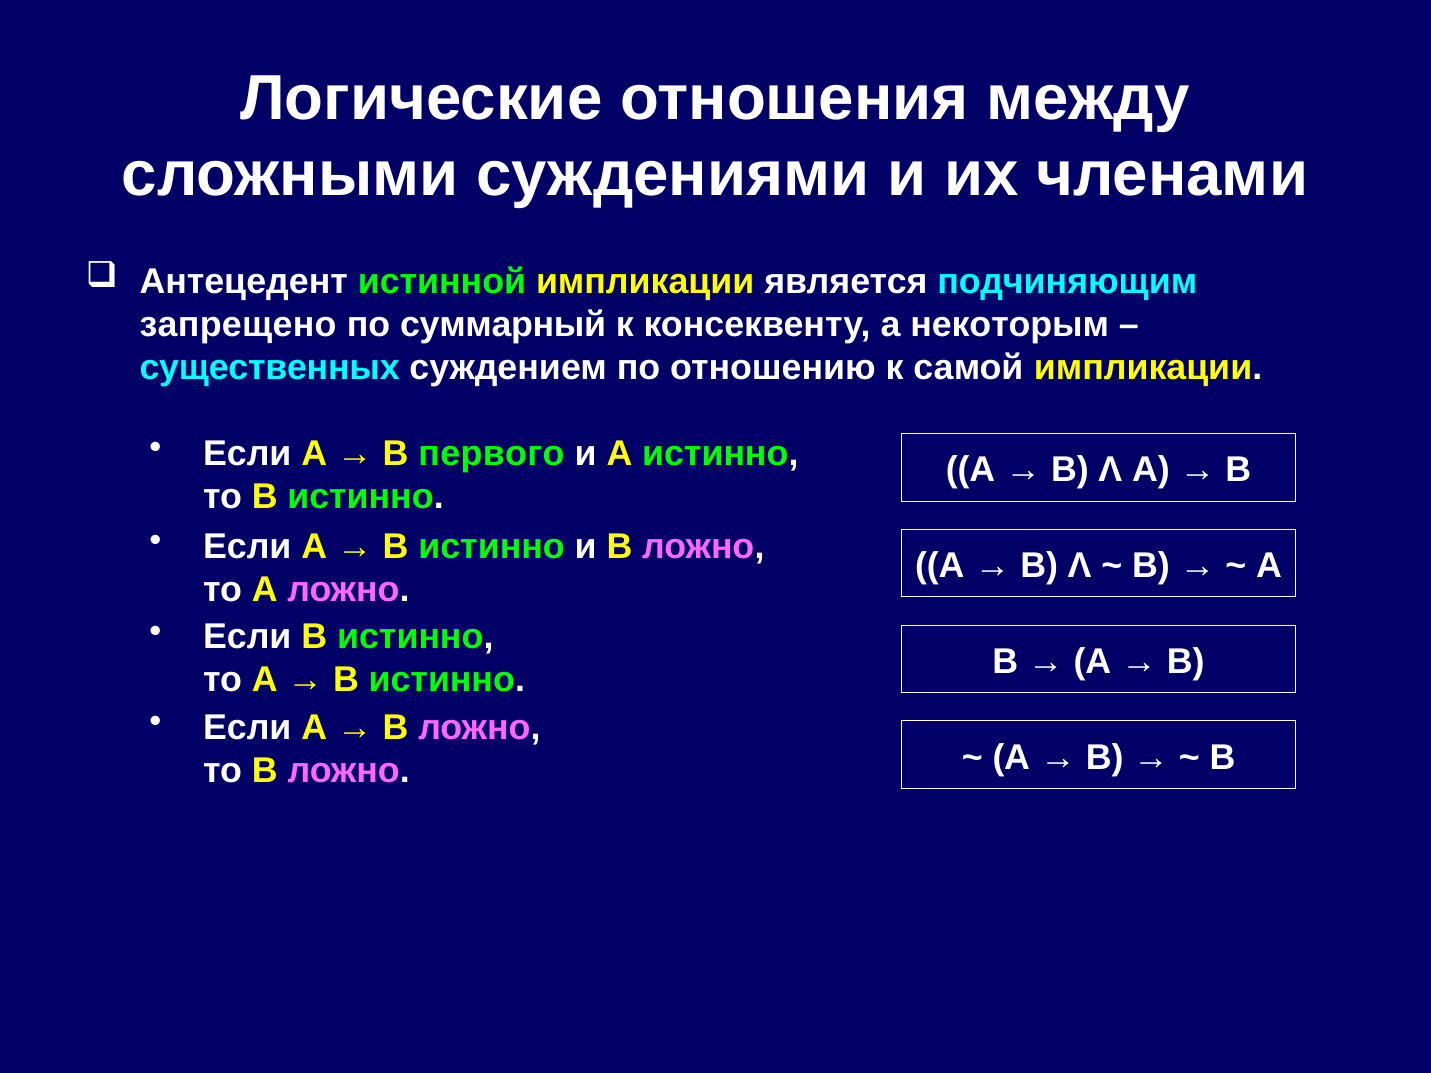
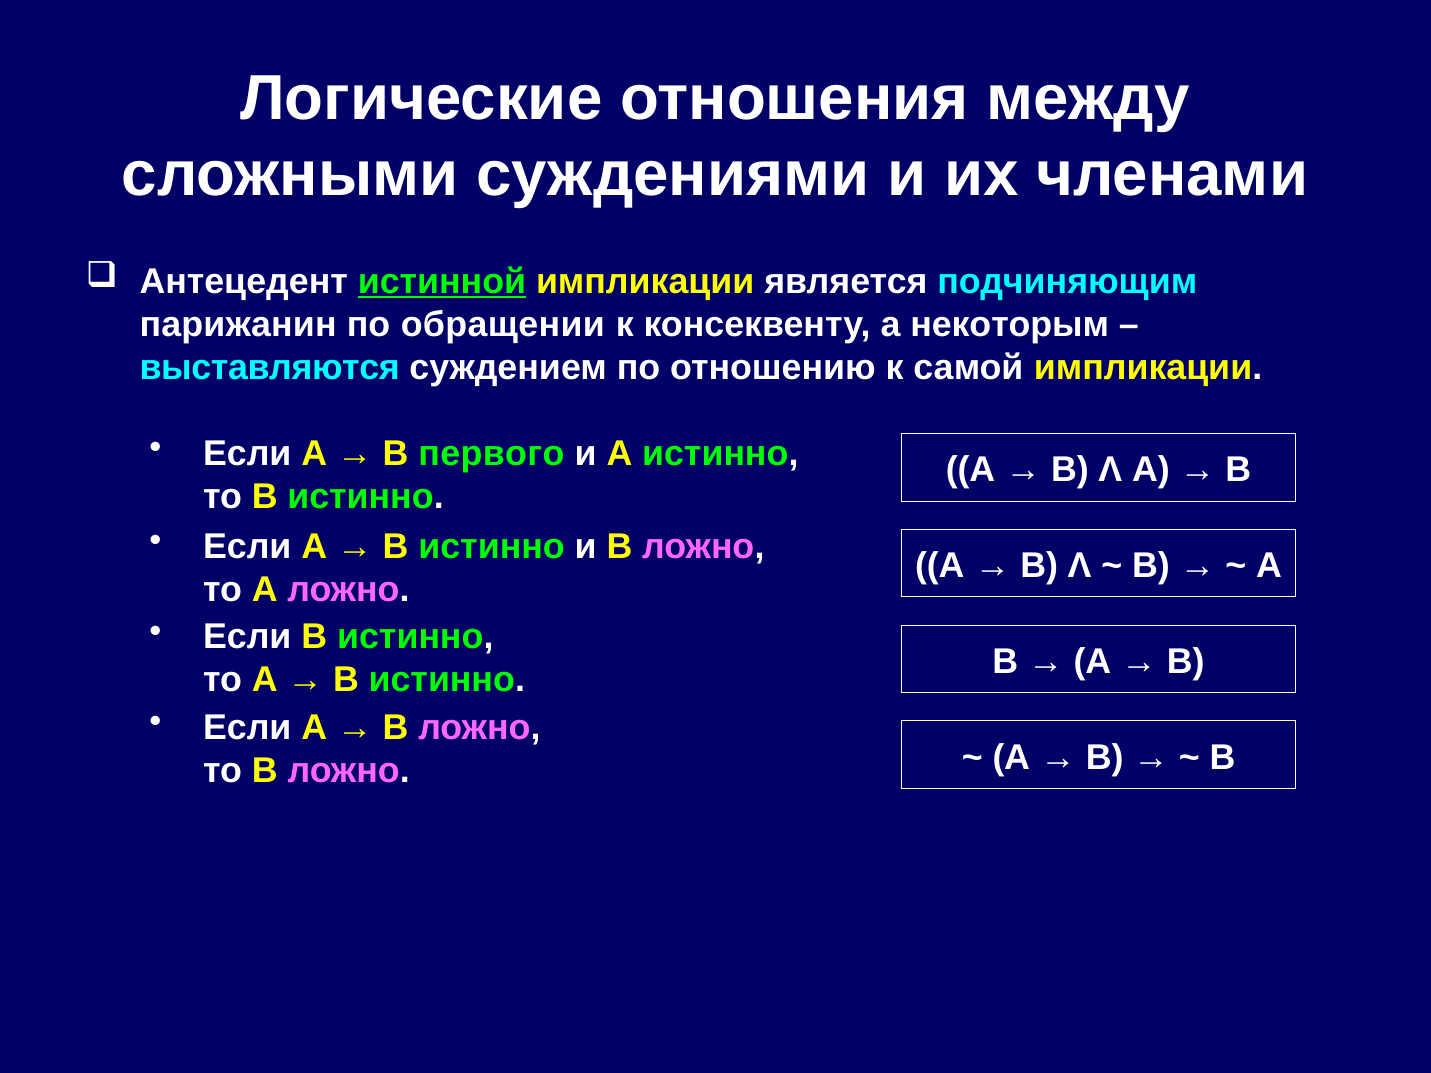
истинной underline: none -> present (442, 282)
запрещено: запрещено -> парижанин (238, 325)
суммарный: суммарный -> обращении (503, 325)
существенных: существенных -> выставляются (270, 368)
